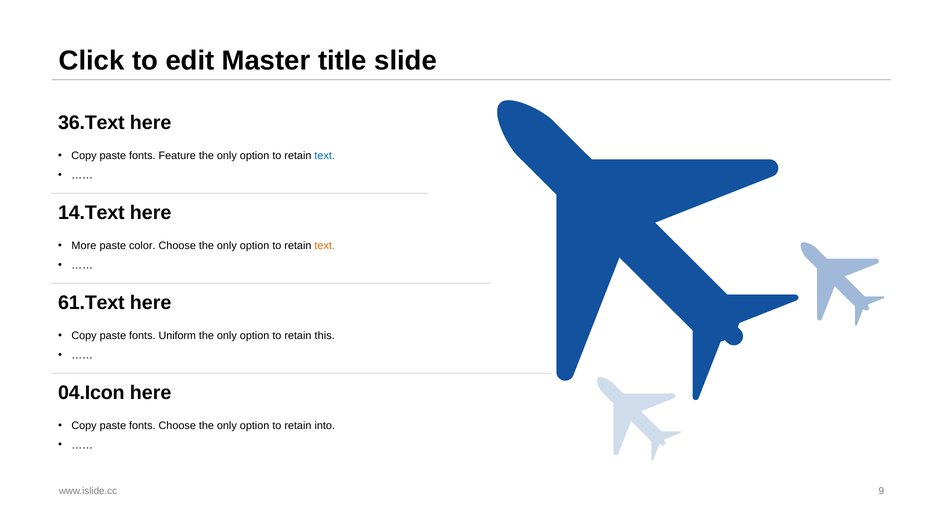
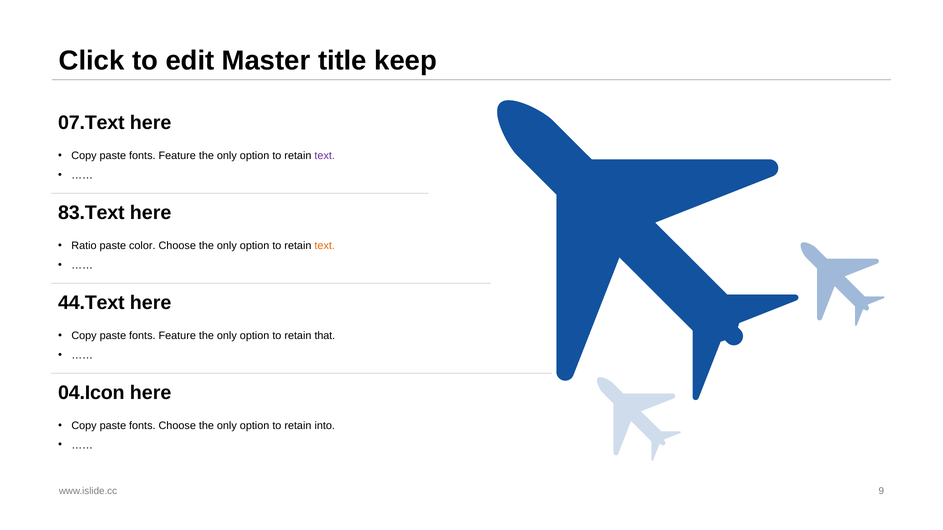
slide: slide -> keep (406, 61)
36.Text: 36.Text -> 07.Text (91, 123)
text colour: blue -> purple (325, 156)
14.Text: 14.Text -> 83.Text (91, 213)
More: More -> Ratio (84, 246)
61.Text: 61.Text -> 44.Text (91, 303)
Uniform: Uniform -> Feature (177, 336)
this: this -> that (325, 336)
